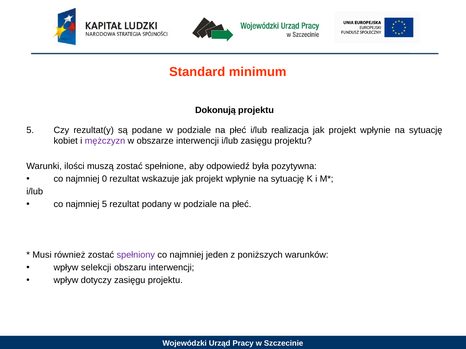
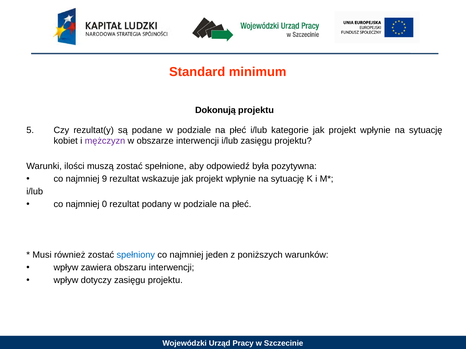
realizacja: realizacja -> kategorie (290, 130)
0: 0 -> 9 (105, 179)
najmniej 5: 5 -> 0 (105, 205)
spełniony colour: purple -> blue (136, 255)
selekcji: selekcji -> zawiera (96, 268)
